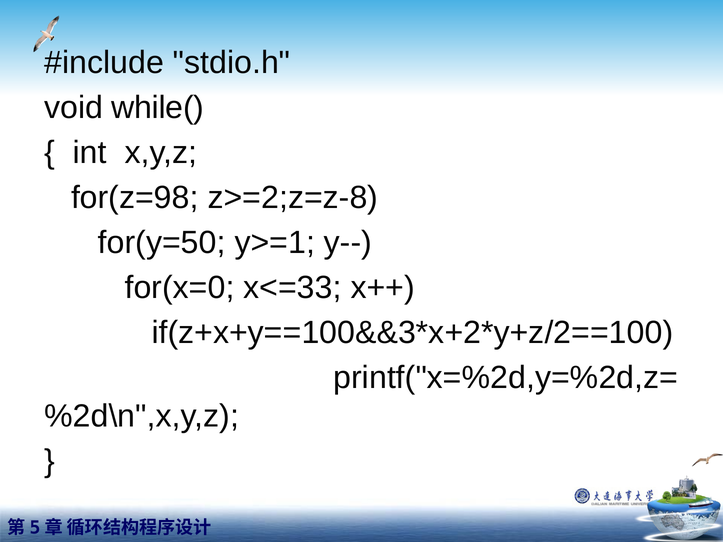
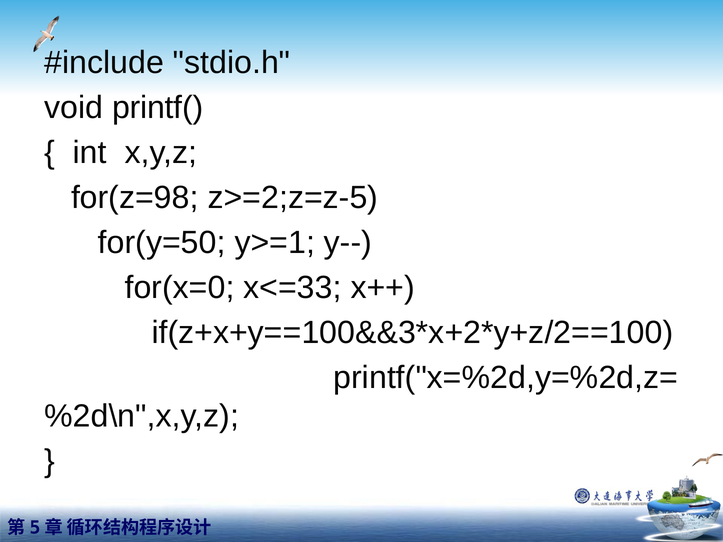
while(: while( -> printf( (158, 108)
z>=2;z=z-8: z>=2;z=z-8 -> z>=2;z=z-5 (293, 198)
